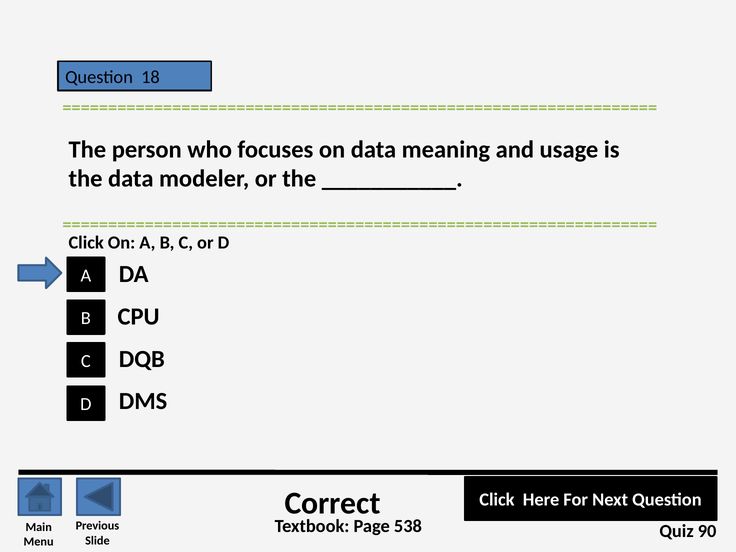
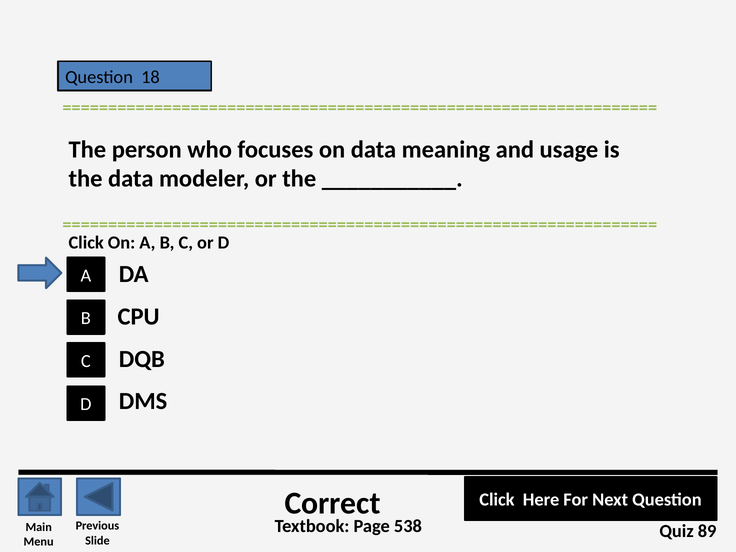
90: 90 -> 89 (707, 531)
